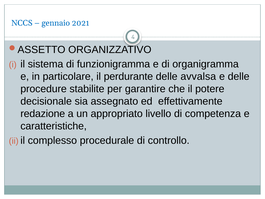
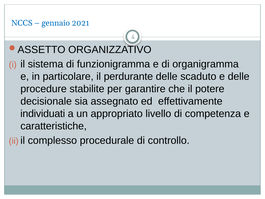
avvalsa: avvalsa -> scaduto (198, 76)
redazione: redazione -> individuati (43, 114)
